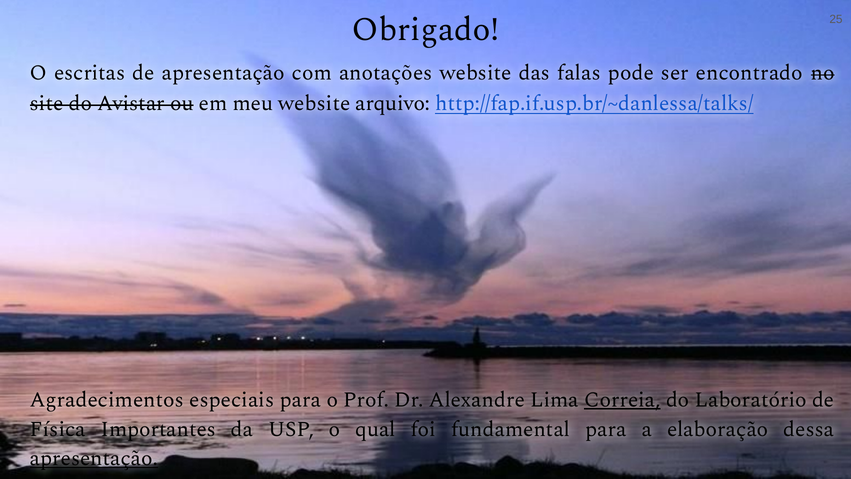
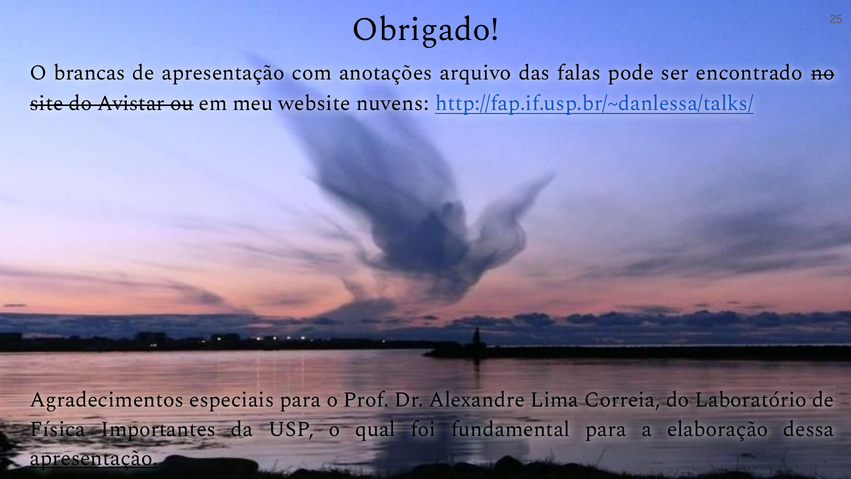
escritas: escritas -> brancas (90, 73)
anotações website: website -> arquivo (476, 73)
arquivo: arquivo -> nuvens (393, 103)
Correia underline: present -> none (622, 399)
